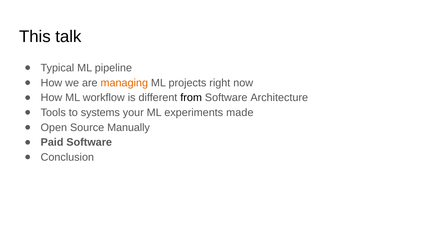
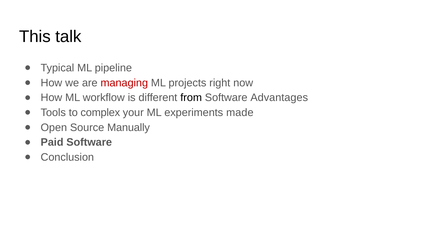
managing colour: orange -> red (124, 83)
Architecture: Architecture -> Advantages (279, 98)
systems: systems -> complex (100, 113)
